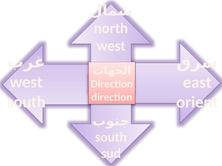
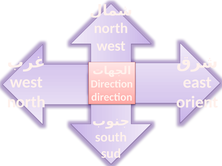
south: south -> north (26, 102)
